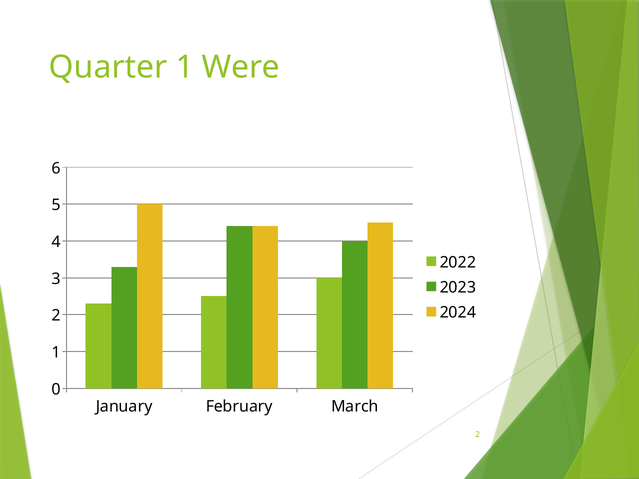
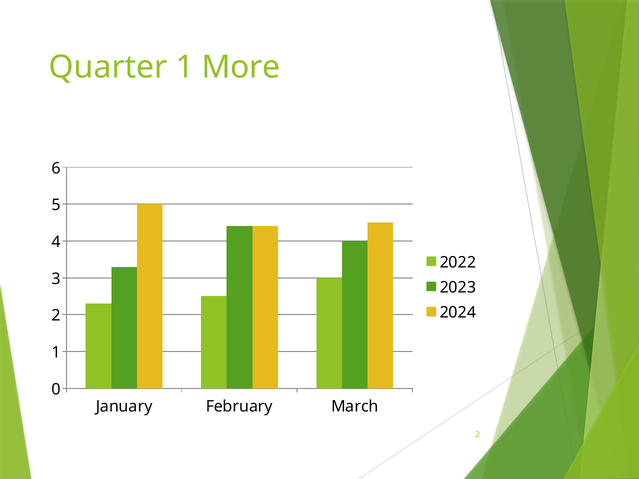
Were: Were -> More (241, 67)
